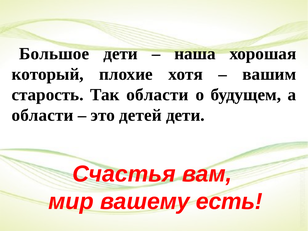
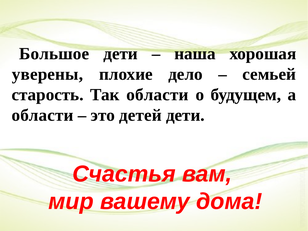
который: который -> уверены (47, 74)
хотя: хотя -> дело (185, 74)
вашим: вашим -> семьей (269, 74)
есть: есть -> дома (229, 202)
